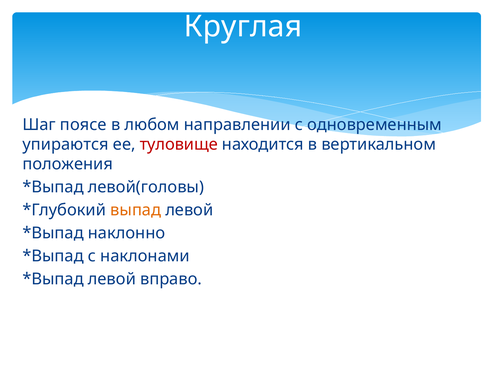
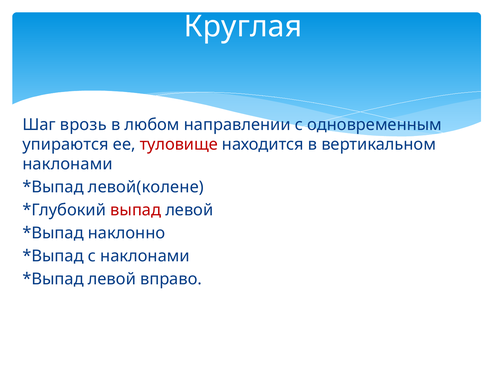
поясе: поясе -> врозь (83, 125)
положения: положения -> наклонами (68, 164)
левой(головы: левой(головы -> левой(колене (146, 187)
выпад colour: orange -> red (136, 210)
